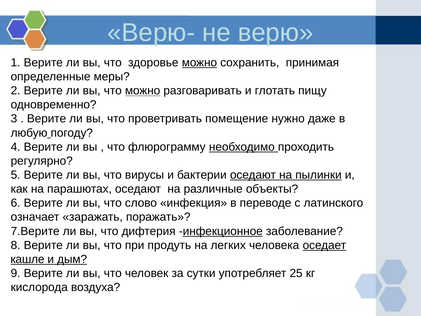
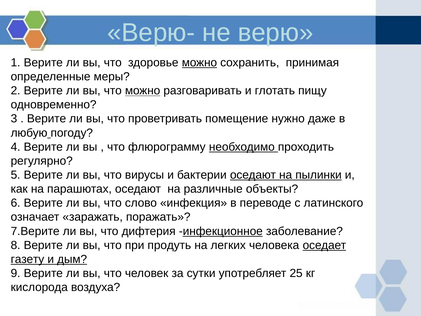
кашле: кашле -> газету (27, 259)
